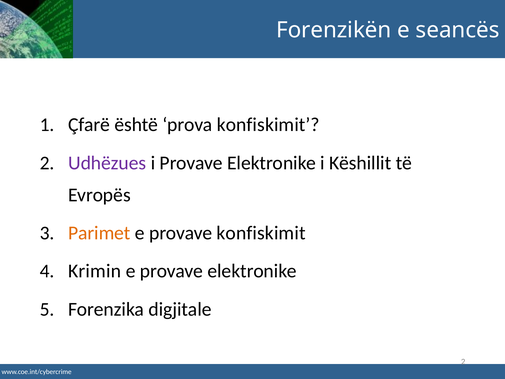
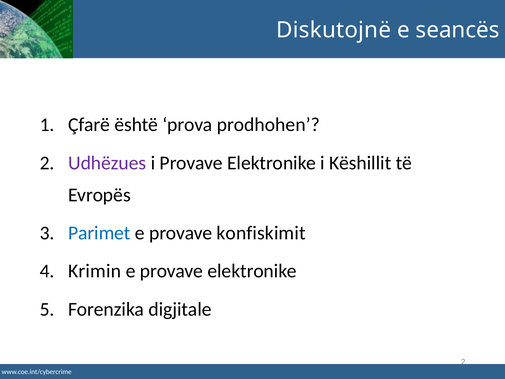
Forenzikën: Forenzikën -> Diskutojnë (334, 30)
prova konfiskimit: konfiskimit -> prodhohen (268, 125)
Parimet colour: orange -> blue (99, 233)
